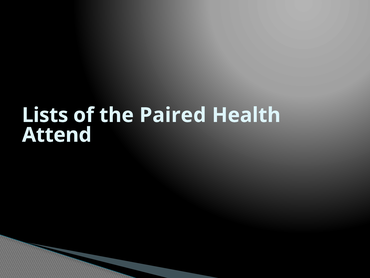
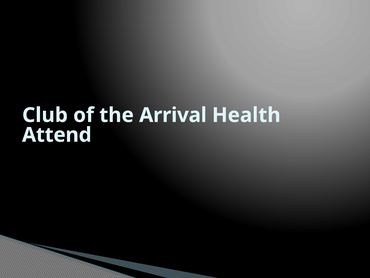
Lists: Lists -> Club (45, 115)
Paired: Paired -> Arrival (173, 115)
